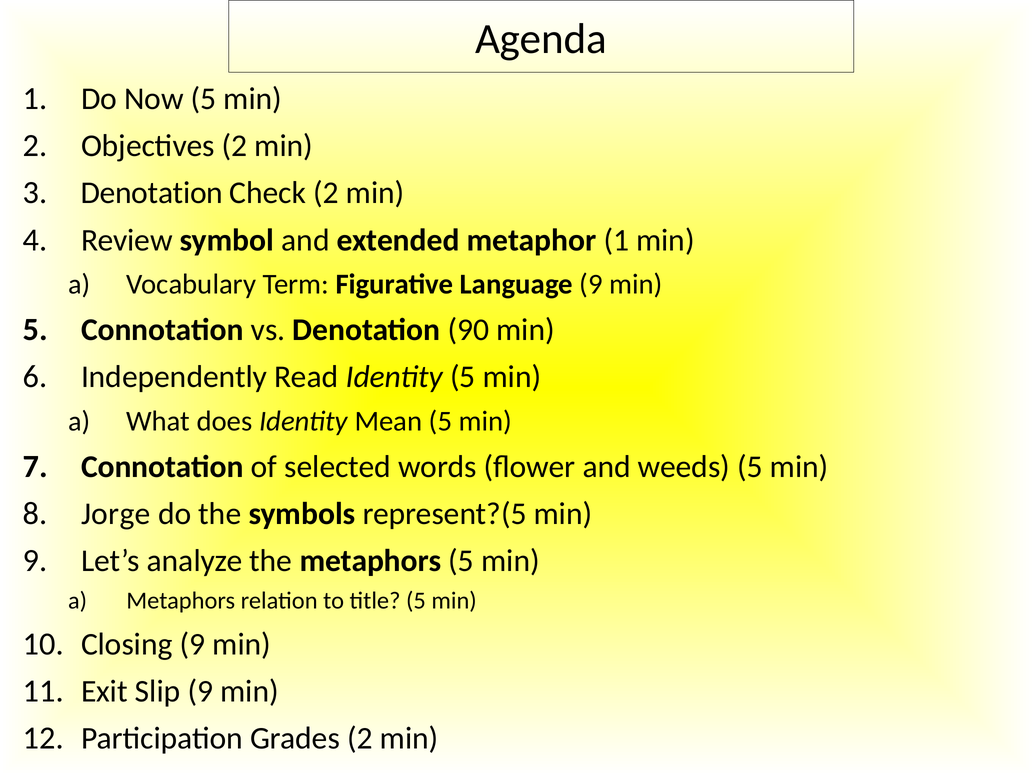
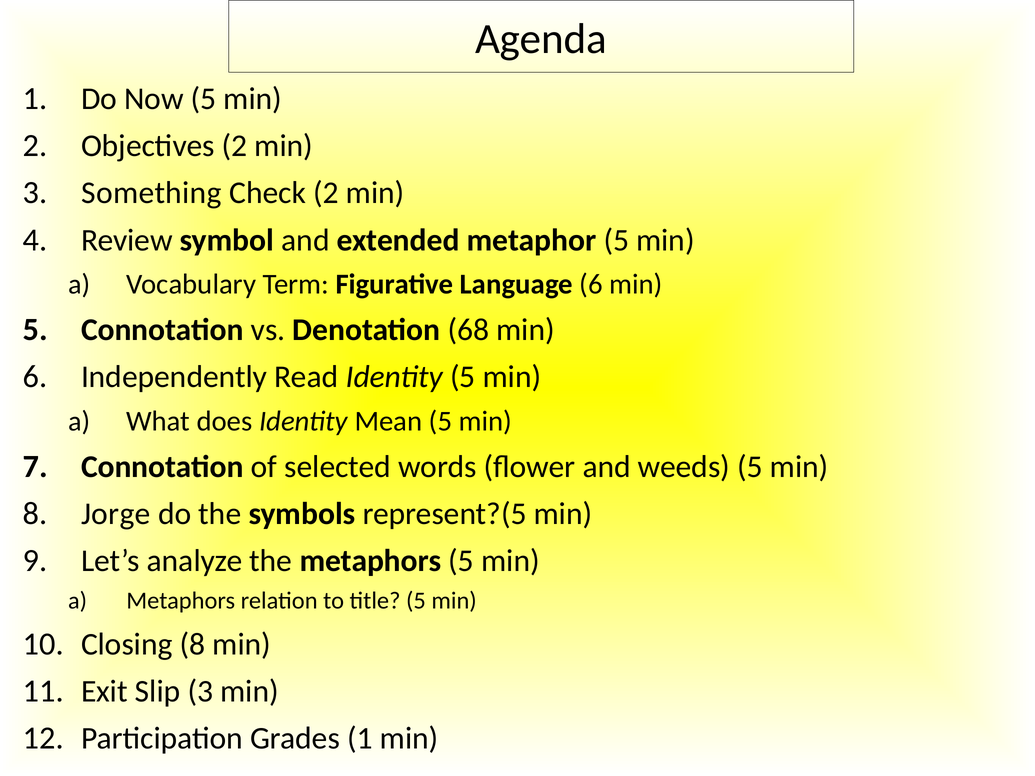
3 Denotation: Denotation -> Something (151, 193)
metaphor 1: 1 -> 5 (616, 240)
Language 9: 9 -> 6 (591, 284)
90: 90 -> 68 (468, 330)
Closing 9: 9 -> 8 (193, 644)
Slip 9: 9 -> 3 (200, 692)
Grades 2: 2 -> 1 (360, 739)
